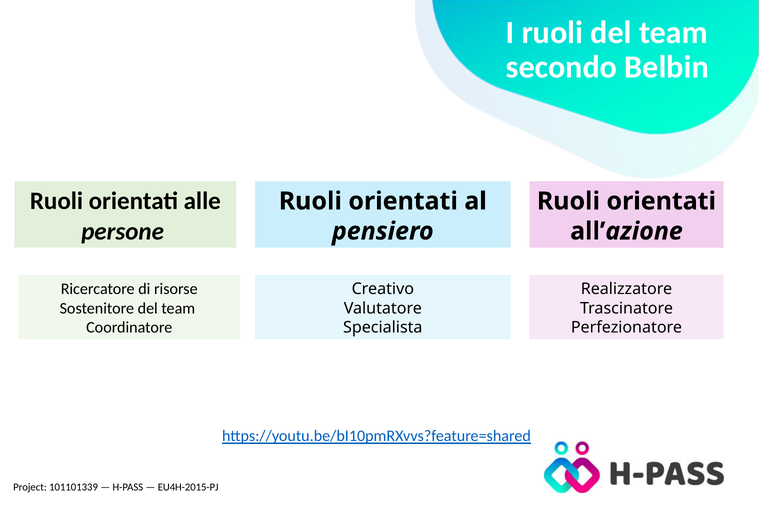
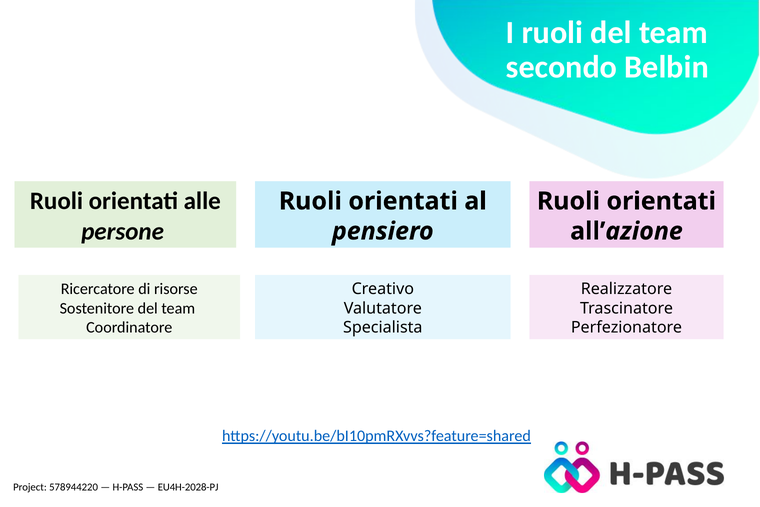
101101339: 101101339 -> 578944220 (74, 487)
EU4H-2015-PJ: EU4H-2015-PJ -> EU4H-2028-PJ (188, 487)
